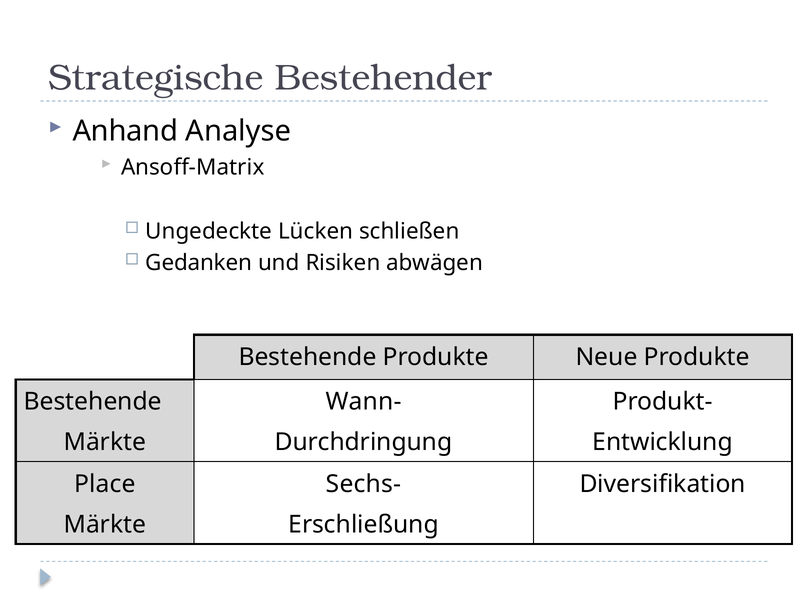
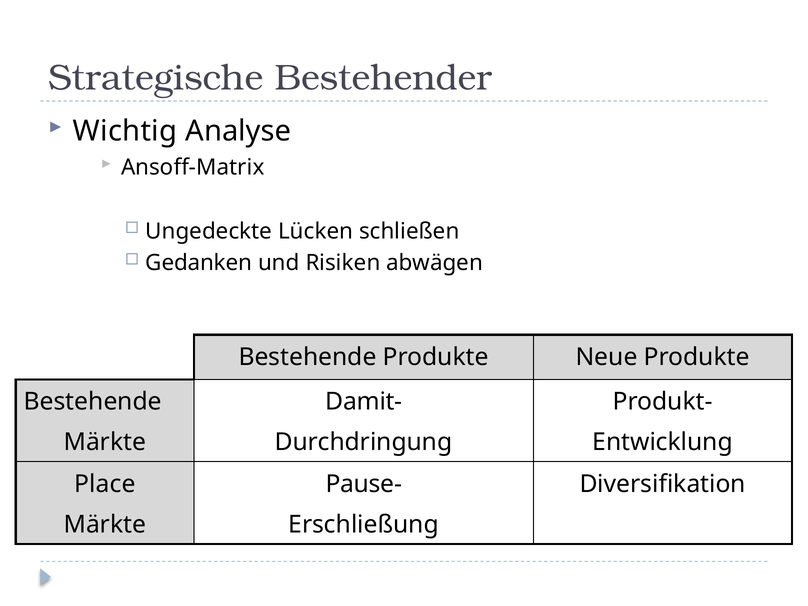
Anhand: Anhand -> Wichtig (125, 131)
Wann-: Wann- -> Damit- (364, 402)
Sechs-: Sechs- -> Pause- (364, 484)
